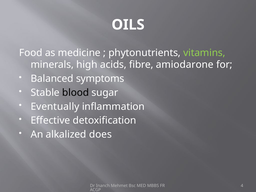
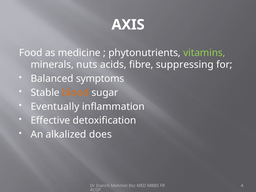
OILS: OILS -> AXIS (128, 25)
high: high -> nuts (87, 65)
amiodarone: amiodarone -> suppressing (185, 65)
blood colour: black -> orange (76, 93)
